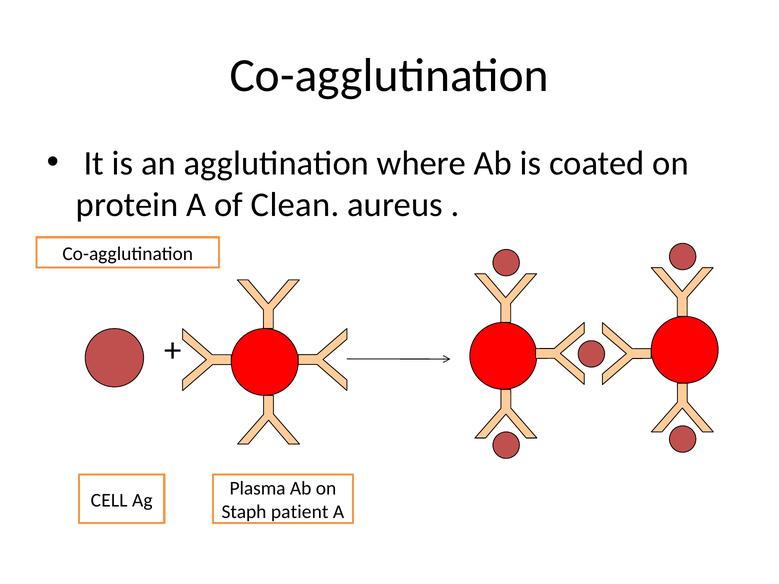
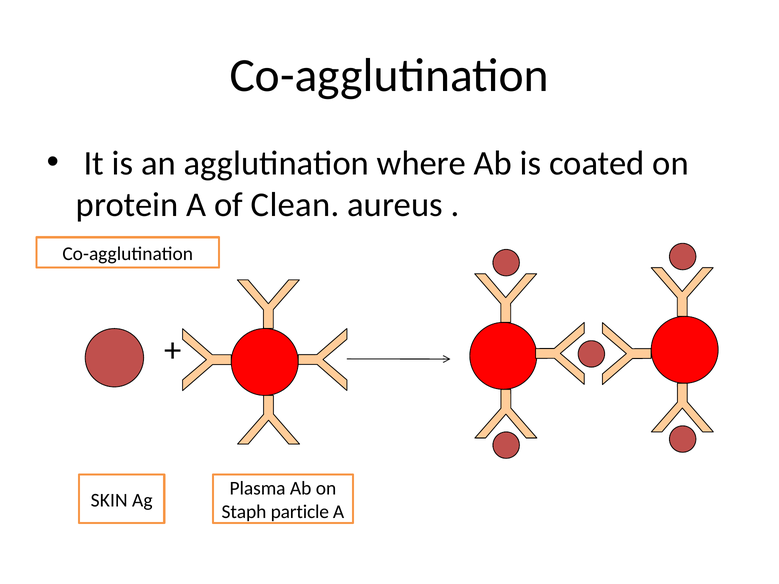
CELL: CELL -> SKIN (109, 500)
patient: patient -> particle (300, 512)
